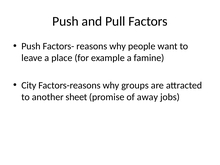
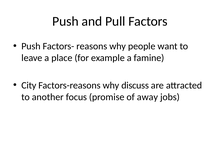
groups: groups -> discuss (135, 85)
sheet: sheet -> focus (76, 97)
